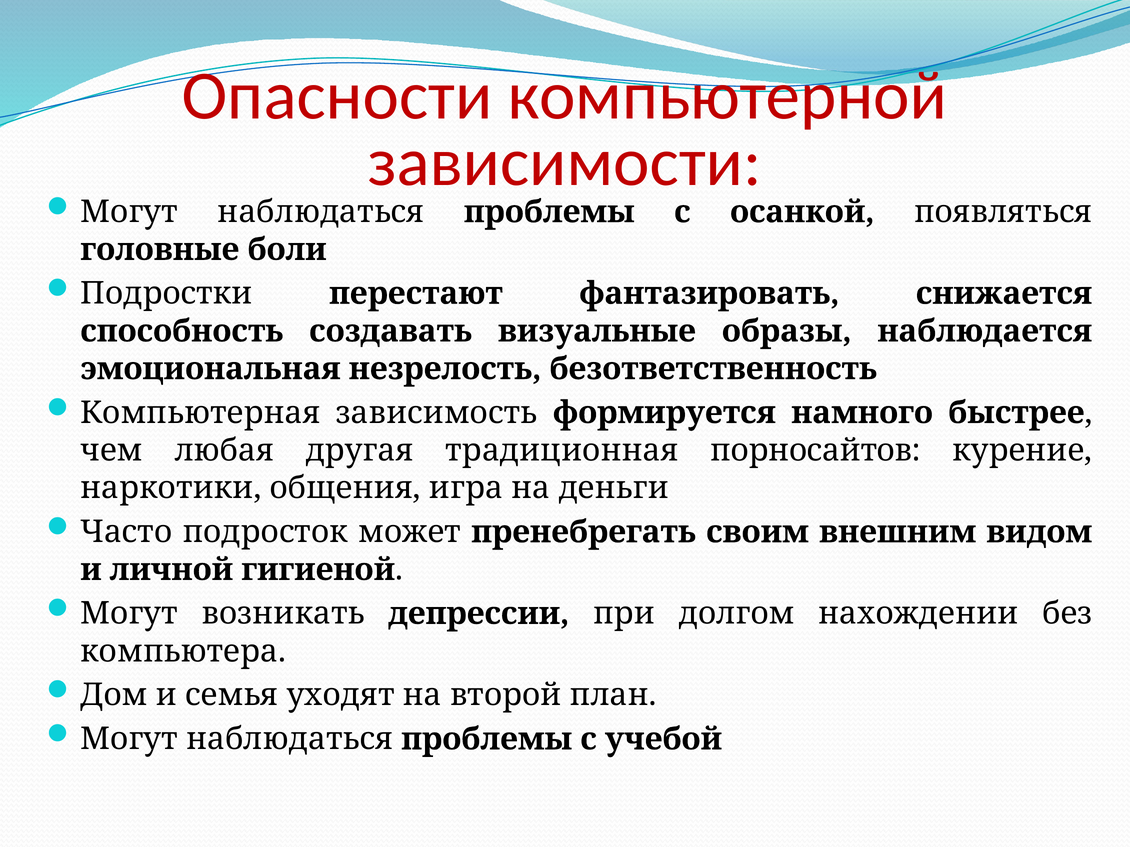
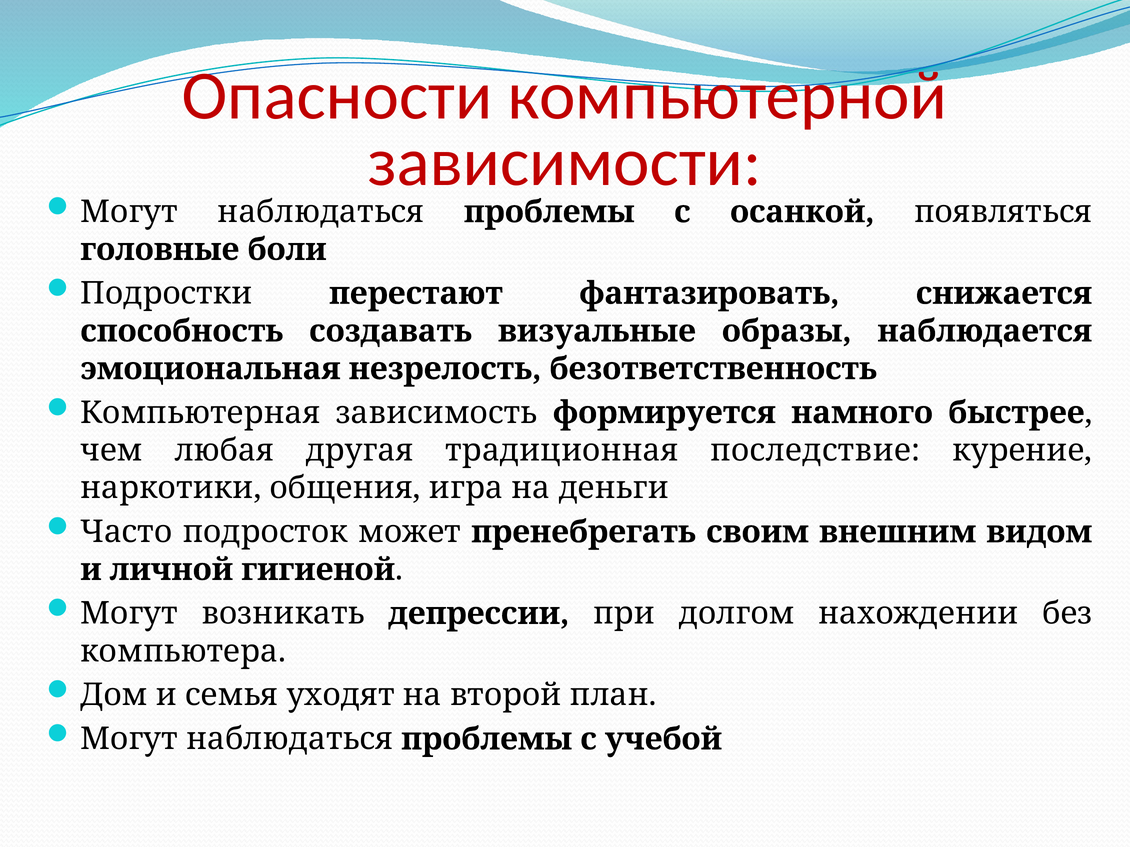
порносайтов: порносайтов -> последствие (815, 451)
